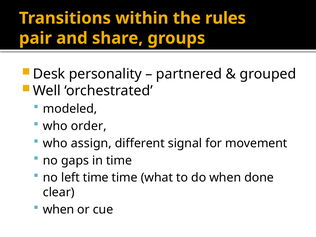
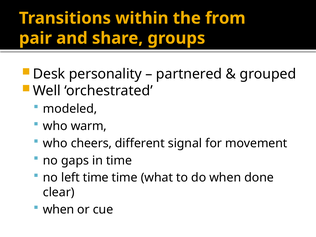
rules: rules -> from (225, 18)
order: order -> warm (89, 126)
assign: assign -> cheers (91, 143)
